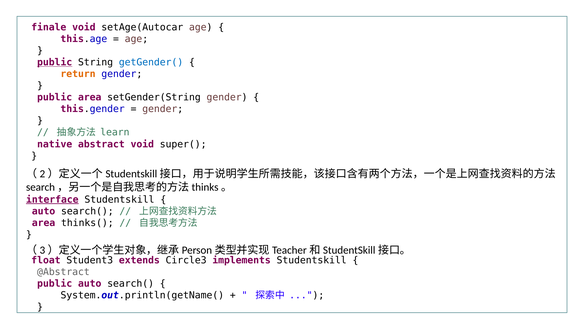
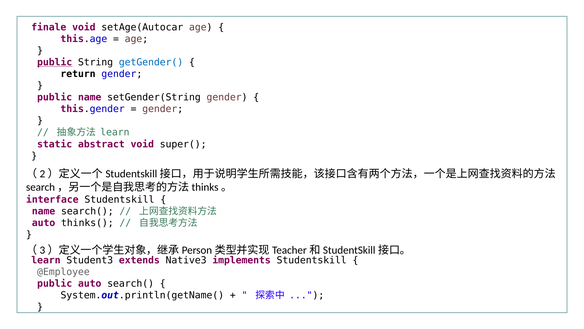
return colour: orange -> black (78, 74)
public area: area -> name (90, 97)
native: native -> static (55, 144)
interface underline: present -> none (52, 199)
auto: auto -> name (44, 211)
area: area -> auto (44, 223)
float: float -> learn (46, 260)
Circle3: Circle3 -> Native3 (186, 260)
@Abstract: @Abstract -> @Employee (63, 272)
